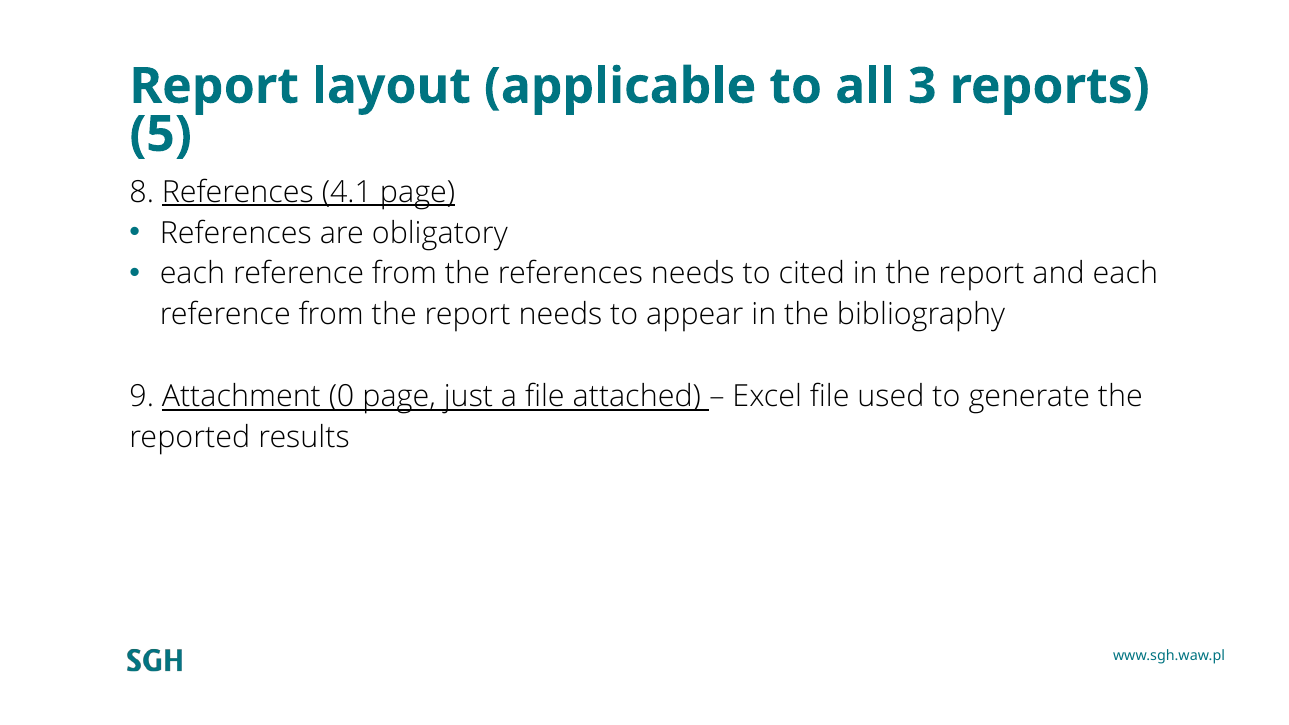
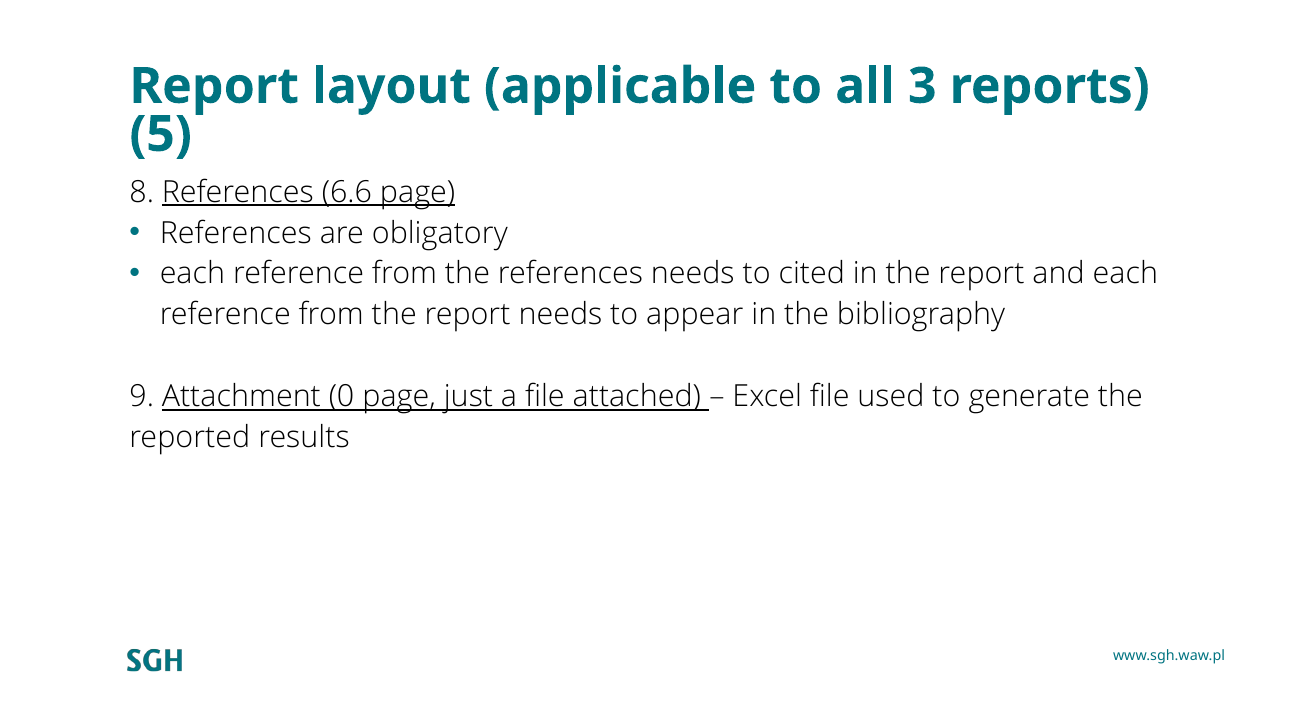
4.1: 4.1 -> 6.6 (347, 192)
